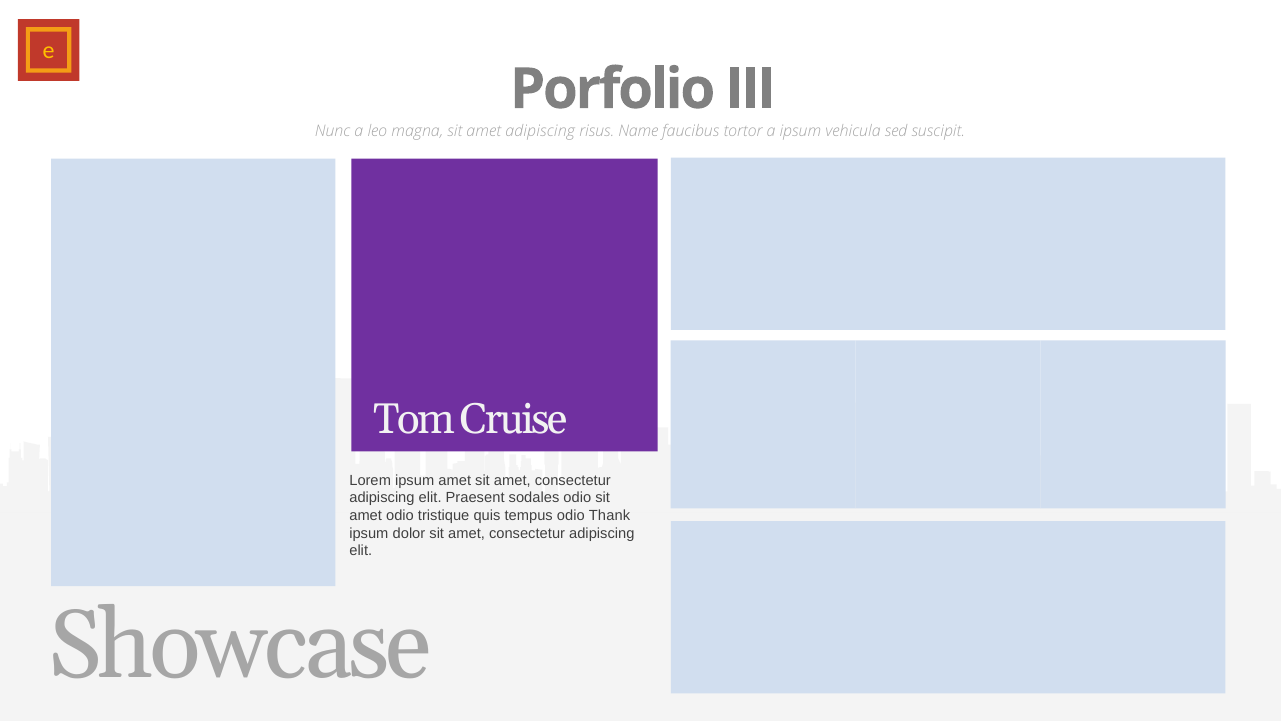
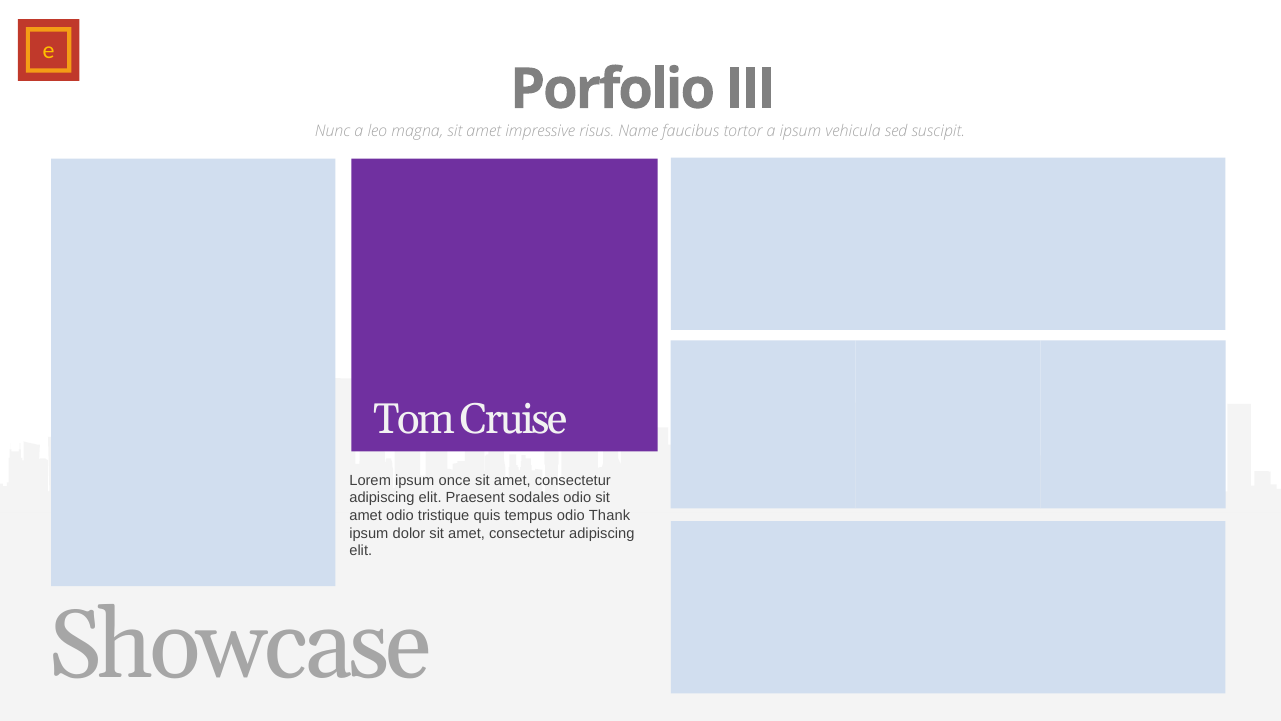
amet adipiscing: adipiscing -> impressive (540, 131)
ipsum amet: amet -> once (455, 480)
